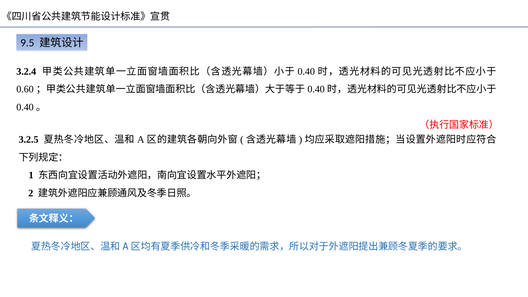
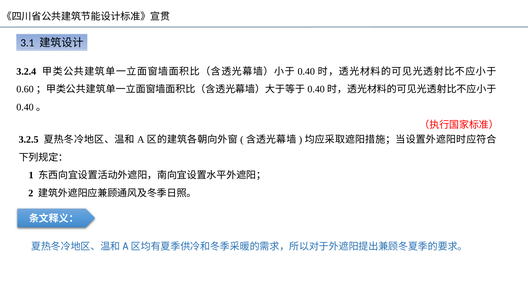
9.5: 9.5 -> 3.1 (27, 43)
